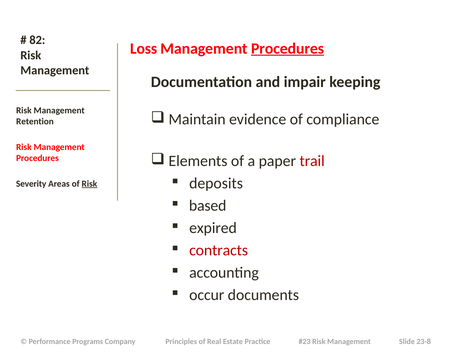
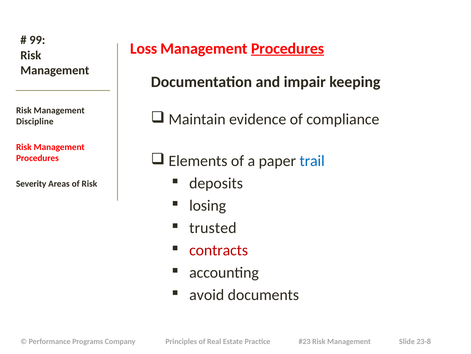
82: 82 -> 99 (37, 40)
Retention: Retention -> Discipline (35, 121)
trail colour: red -> blue (312, 160)
Risk underline: present -> none (89, 183)
based: based -> losing (208, 205)
expired: expired -> trusted (213, 227)
occur: occur -> avoid (207, 294)
